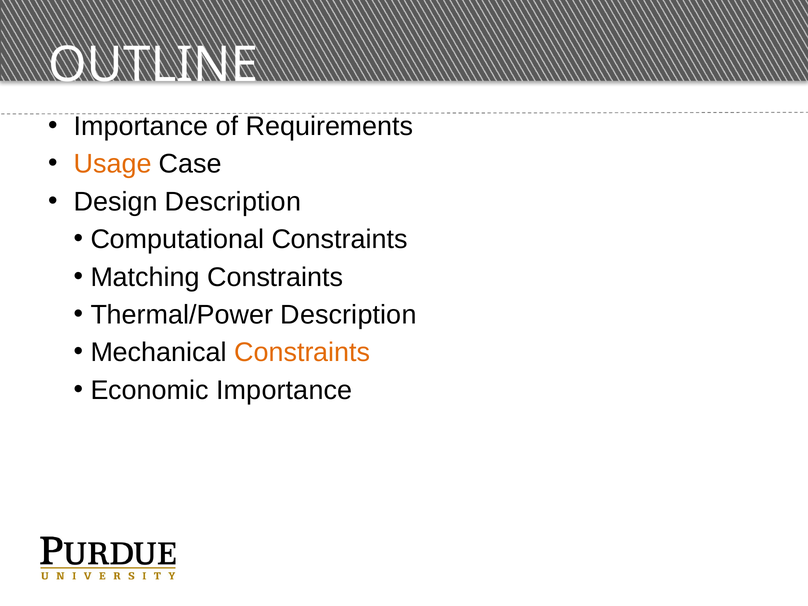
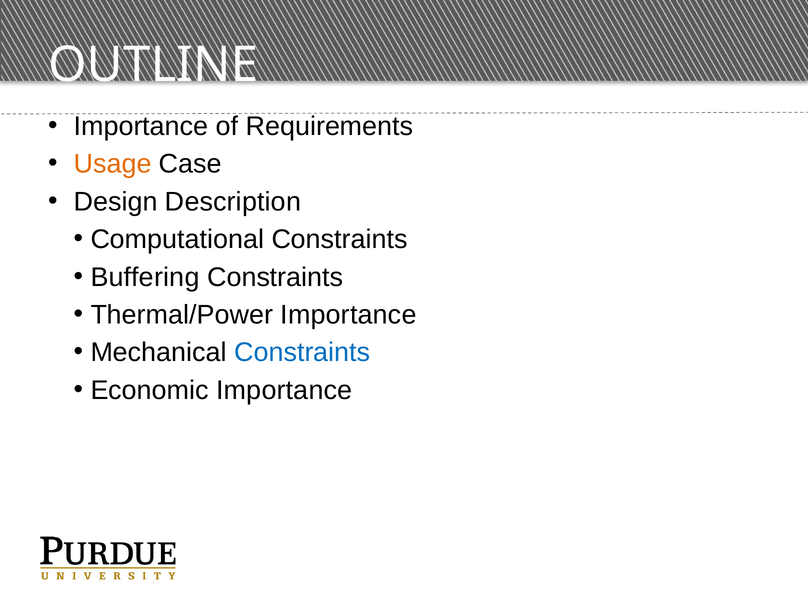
Matching: Matching -> Buffering (145, 277)
Thermal/Power Description: Description -> Importance (348, 315)
Constraints colour: orange -> blue (302, 353)
